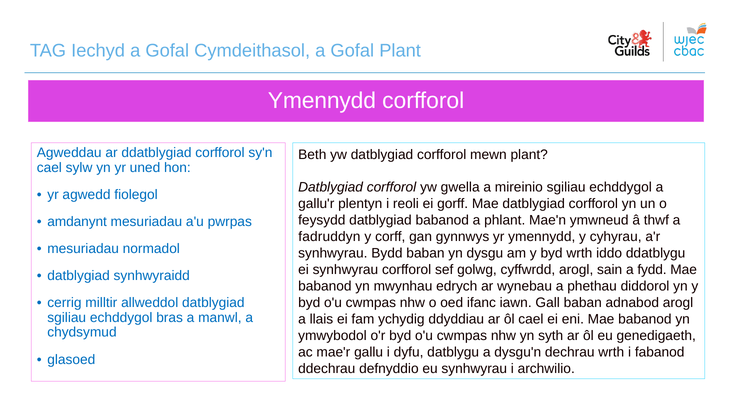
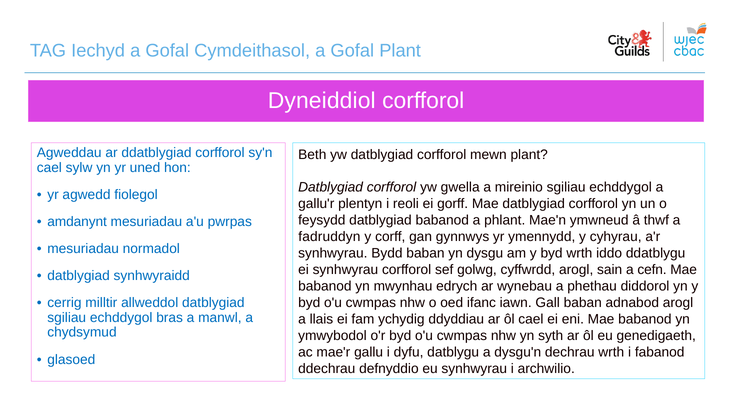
Ymennydd: Ymennydd -> Dyneiddiol (322, 101)
fydd: fydd -> cefn (652, 270)
